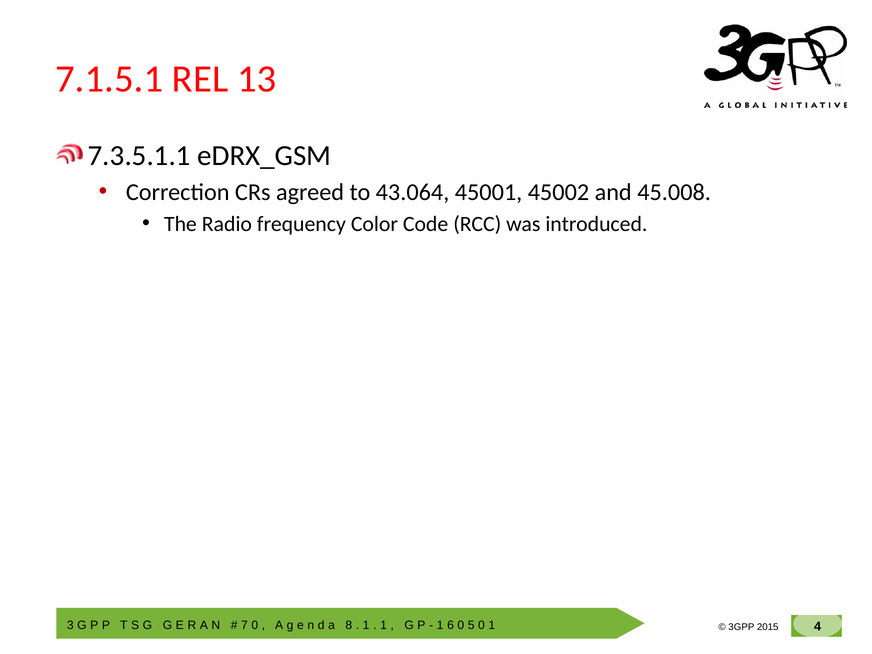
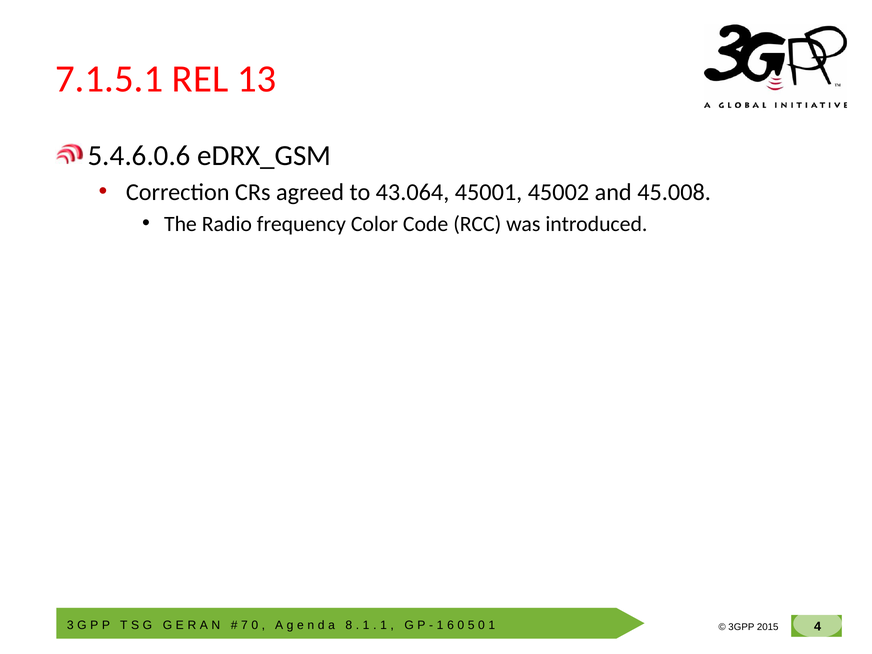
7.3.5.1.1: 7.3.5.1.1 -> 5.4.6.0.6 (139, 156)
